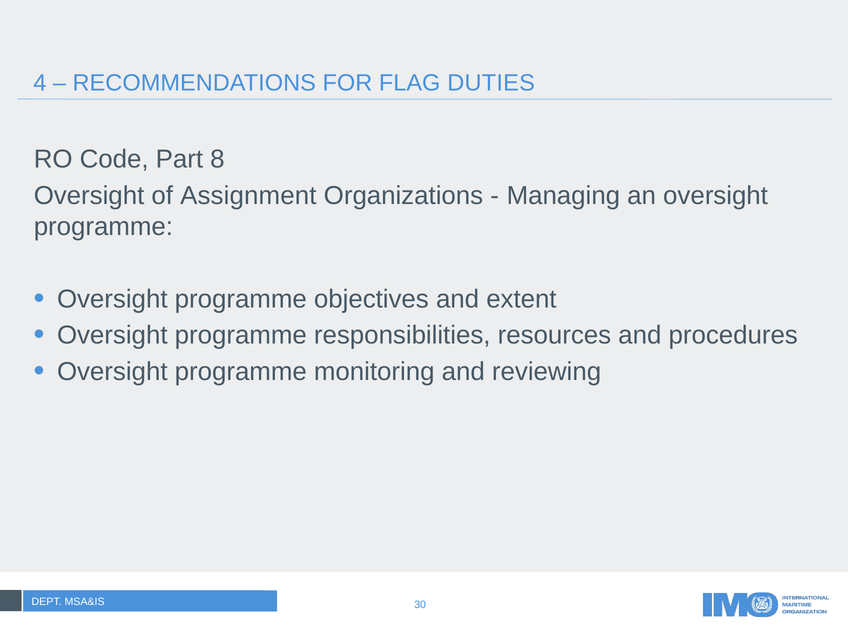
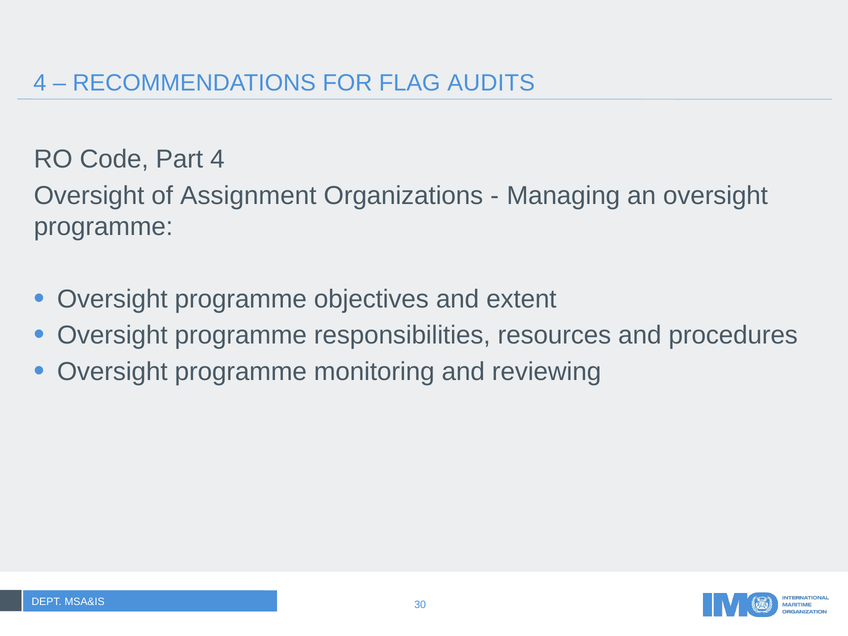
DUTIES: DUTIES -> AUDITS (491, 83)
Part 8: 8 -> 4 (217, 159)
